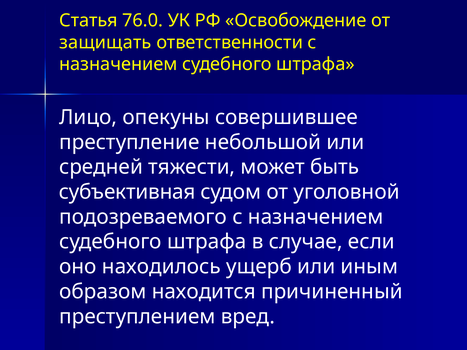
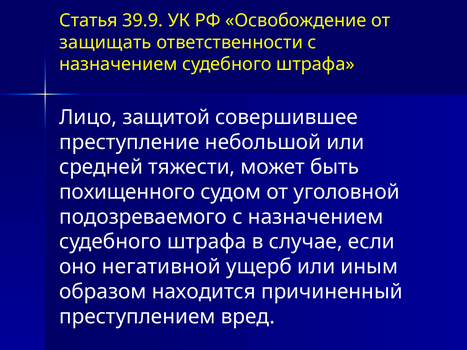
76.0: 76.0 -> 39.9 (143, 21)
опекуны: опекуны -> защитой (166, 117)
субъективная: субъективная -> похищенного (127, 192)
находилось: находилось -> негативной (161, 267)
